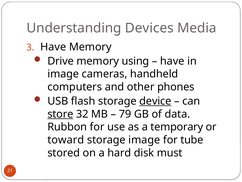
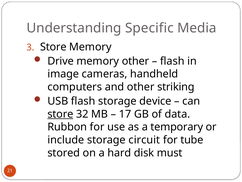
Devices: Devices -> Specific (149, 28)
Have: Have -> Store (53, 47)
memory using: using -> other (135, 61)
have: have -> flash (172, 61)
phones: phones -> striking (176, 87)
device underline: present -> none (155, 101)
79: 79 -> 17 (125, 114)
toward: toward -> include (66, 140)
storage image: image -> circuit (144, 140)
